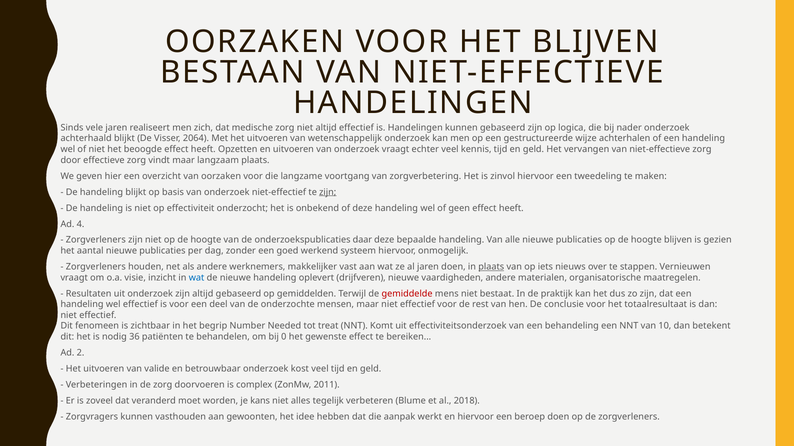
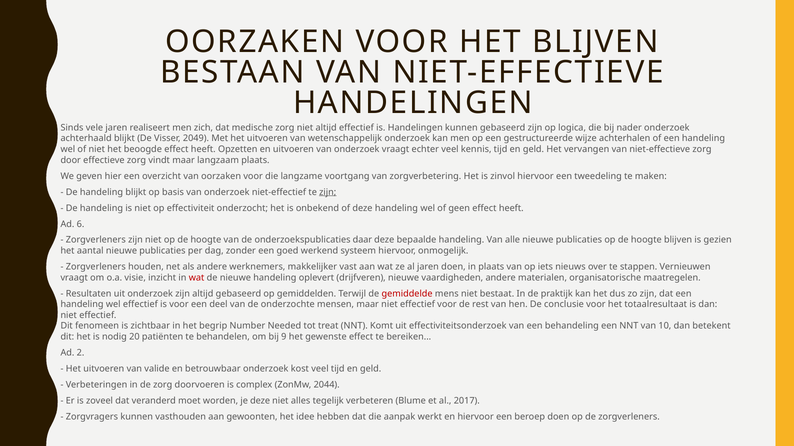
2064: 2064 -> 2049 (196, 139)
4: 4 -> 6 (81, 224)
plaats underline: present -> none (491, 267)
wat colour: blue -> red (197, 278)
36: 36 -> 20 (134, 337)
0: 0 -> 9 (284, 337)
2011: 2011 -> 2044 (327, 385)
je kans: kans -> deze (260, 401)
2018: 2018 -> 2017 (467, 401)
